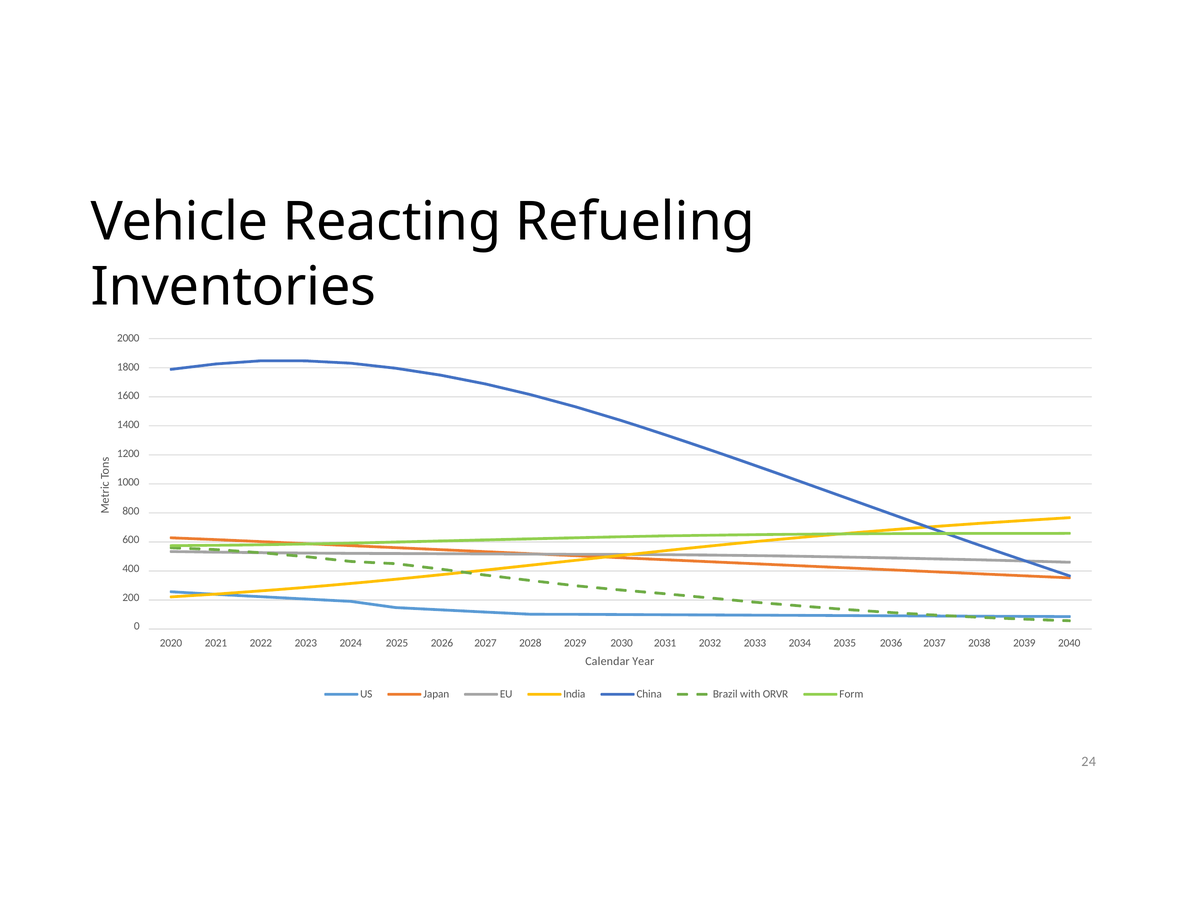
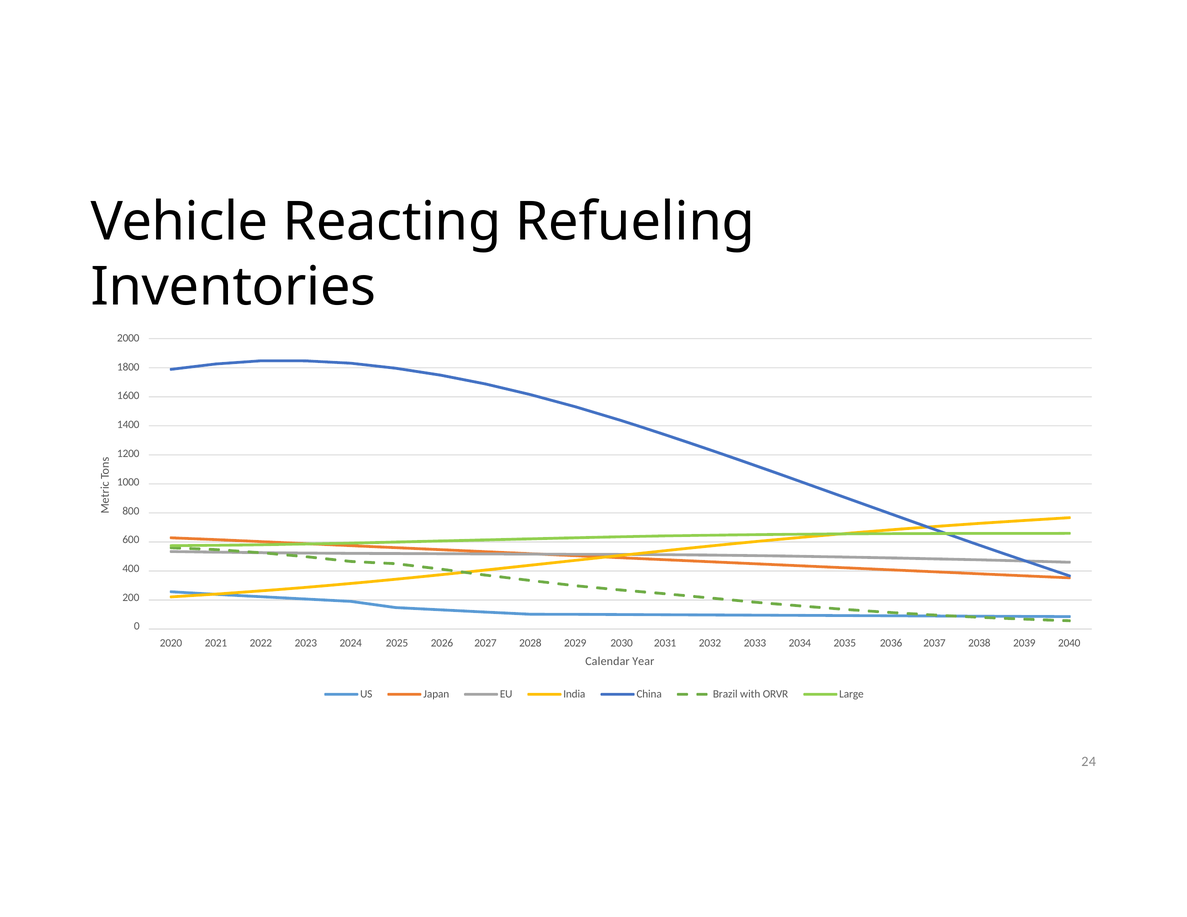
Form: Form -> Large (851, 694)
